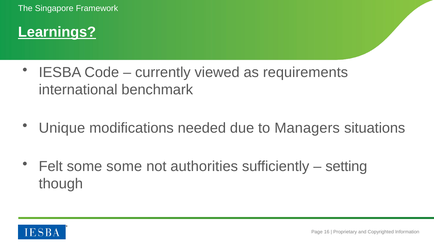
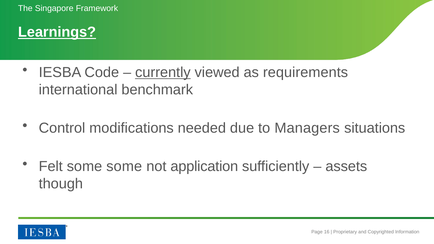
currently underline: none -> present (163, 72)
Unique: Unique -> Control (62, 128)
authorities: authorities -> application (204, 166)
setting: setting -> assets (346, 166)
